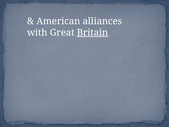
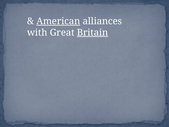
American underline: none -> present (58, 21)
